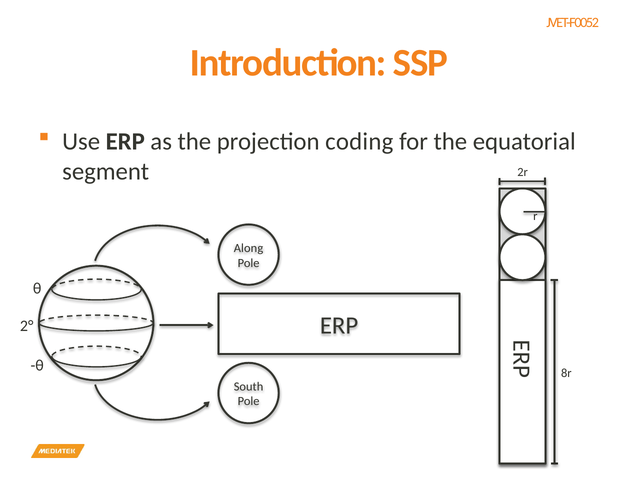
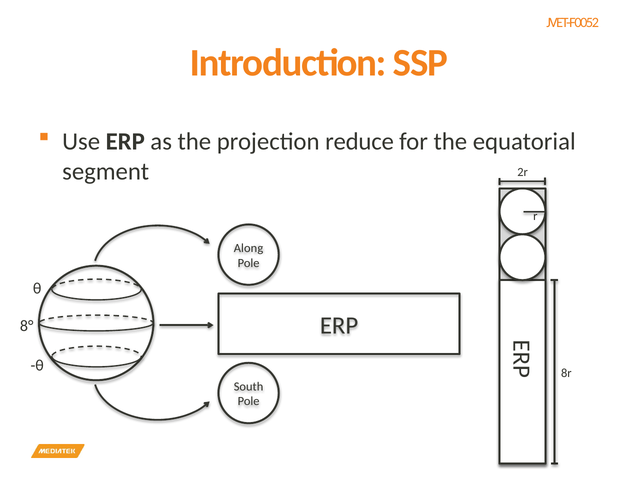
coding: coding -> reduce (359, 141)
2°: 2° -> 8° (27, 326)
